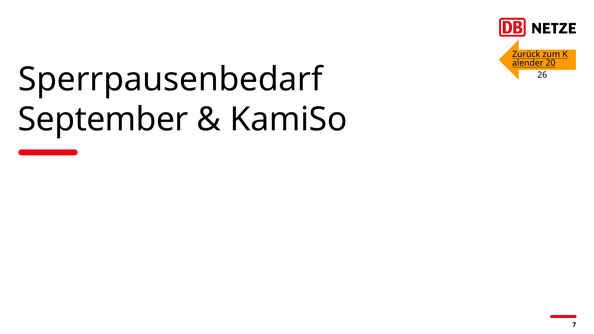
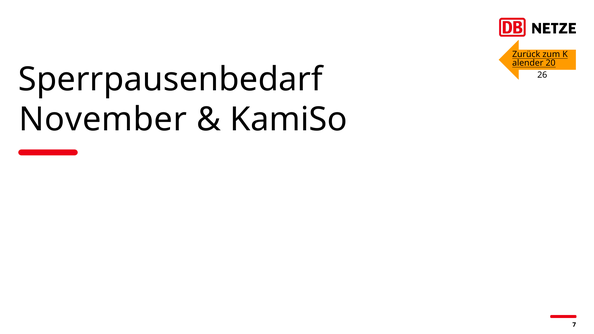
September: September -> November (103, 120)
